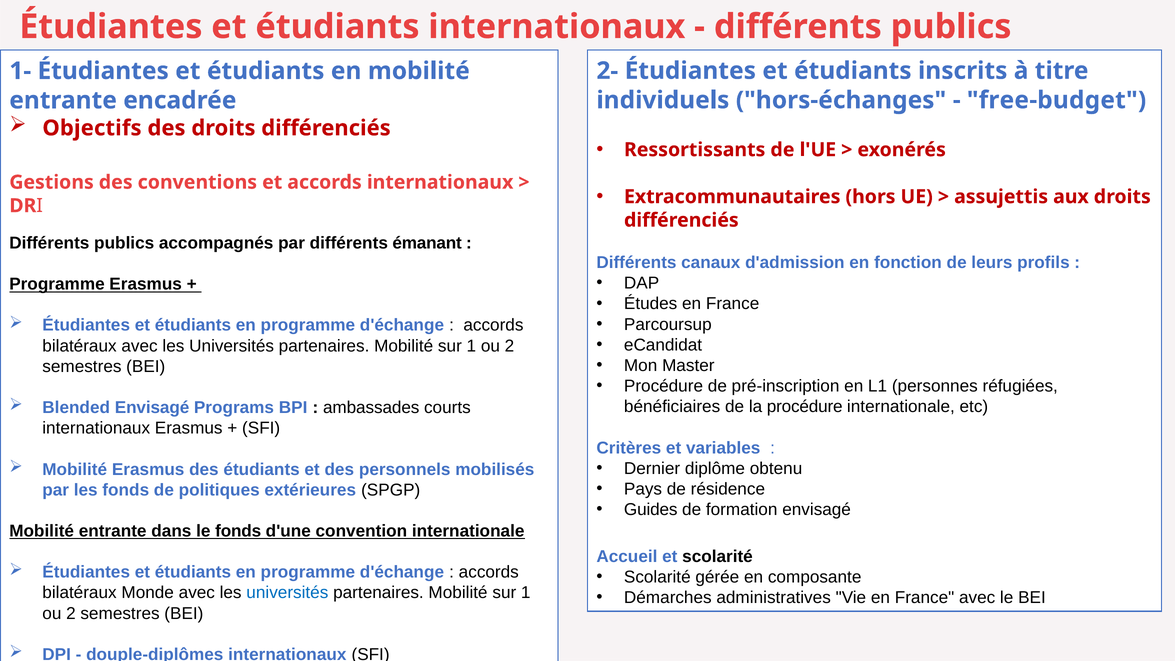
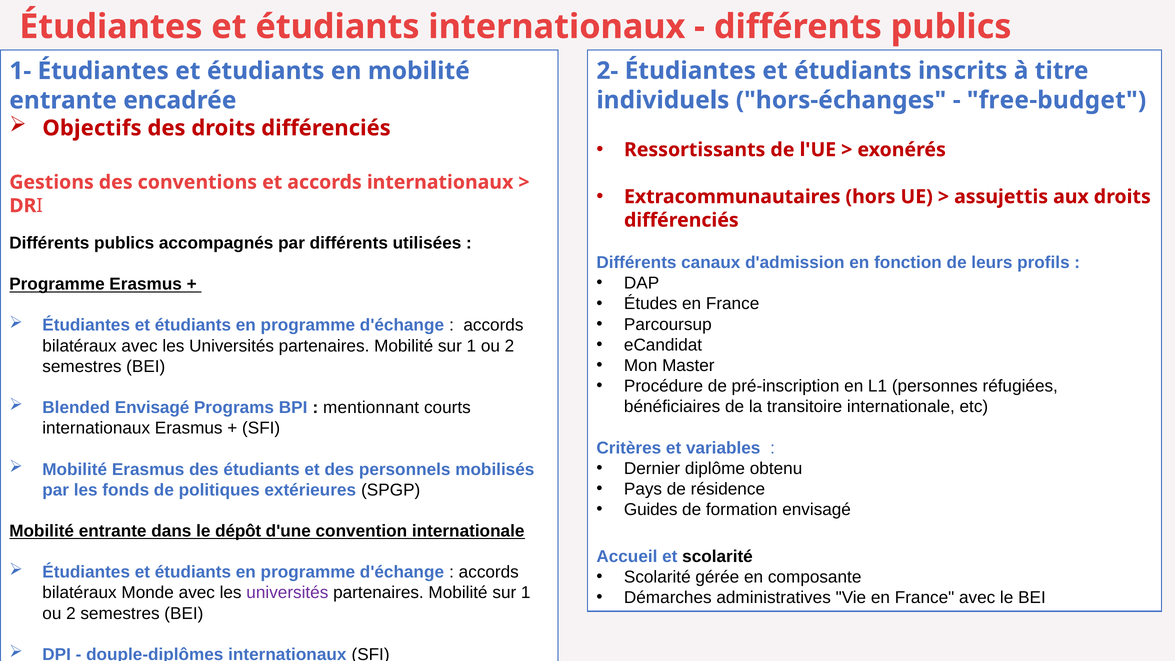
émanant: émanant -> utilisées (427, 243)
ambassades: ambassades -> mentionnant (371, 408)
la procédure: procédure -> transitoire (805, 407)
le fonds: fonds -> dépôt (238, 531)
universités colour: blue -> purple (287, 593)
